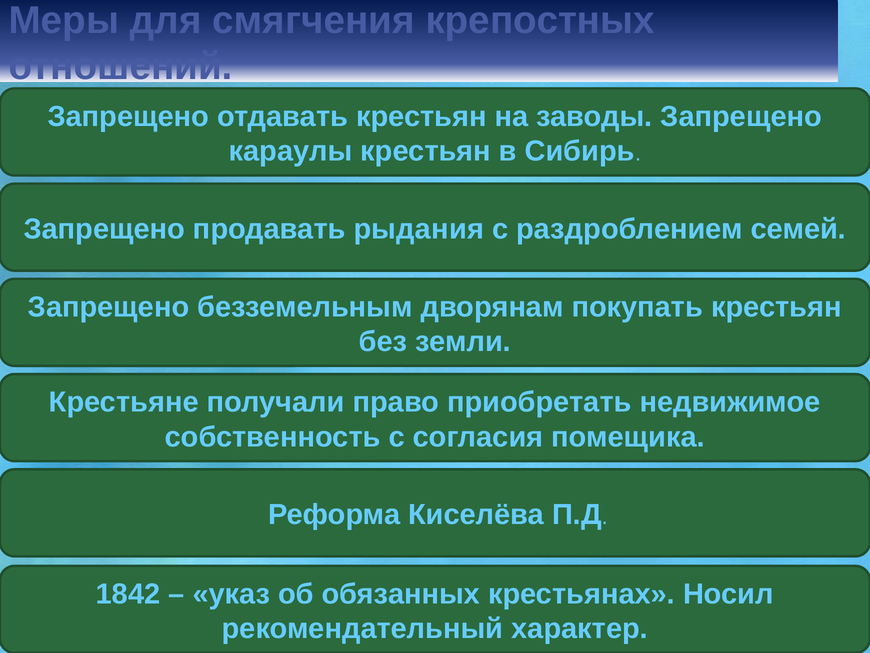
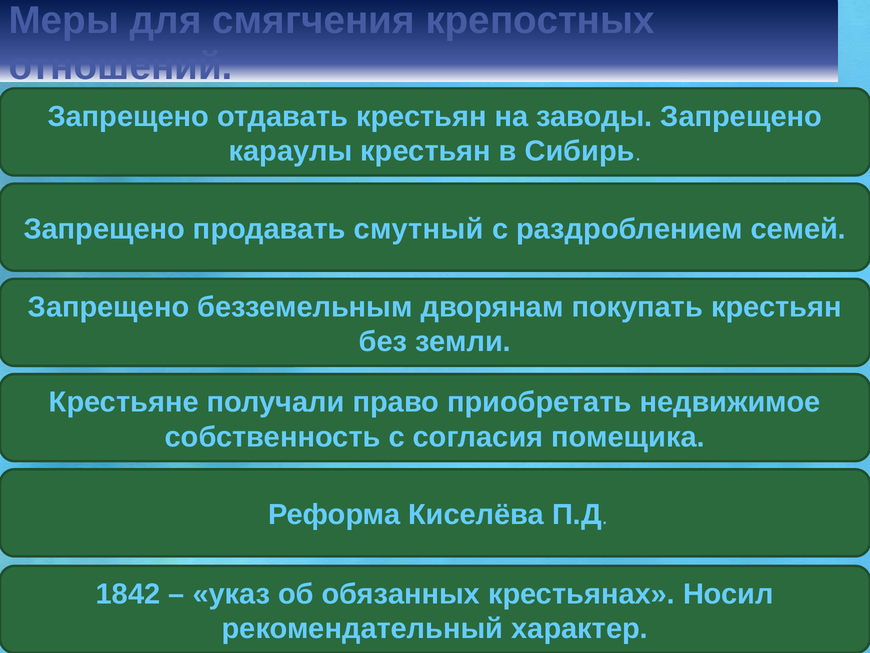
рыдания: рыдания -> смутный (419, 229)
